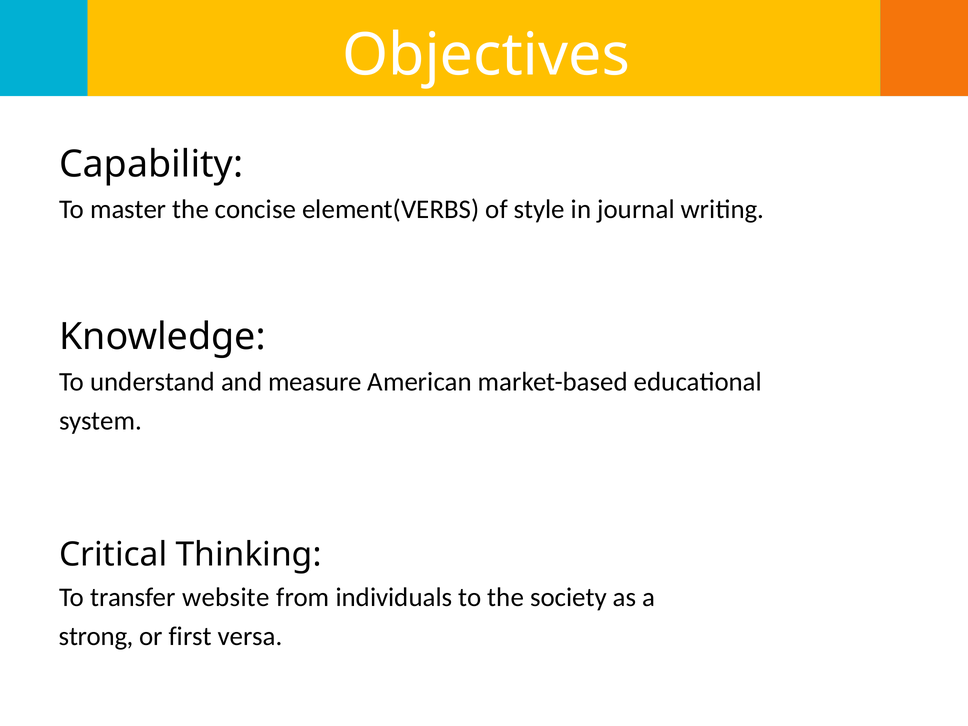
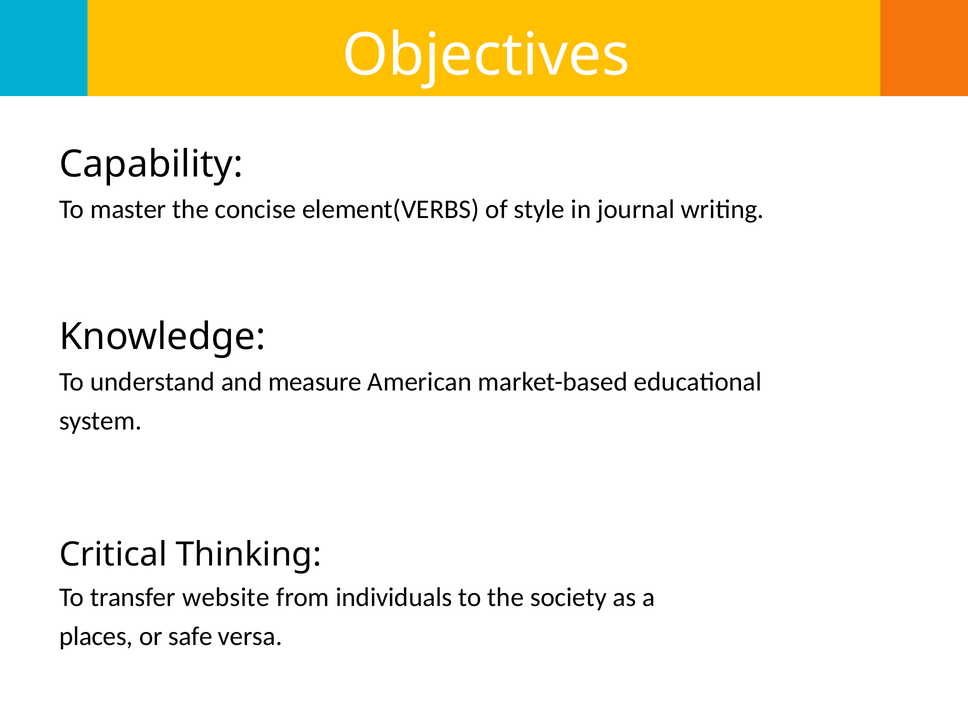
strong: strong -> places (96, 637)
first: first -> safe (190, 637)
